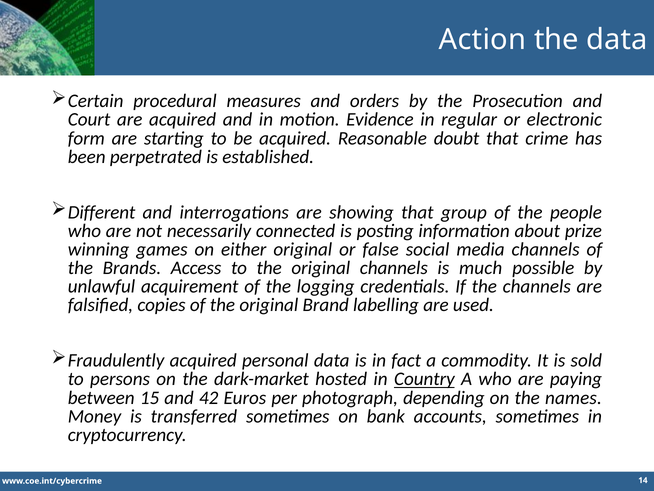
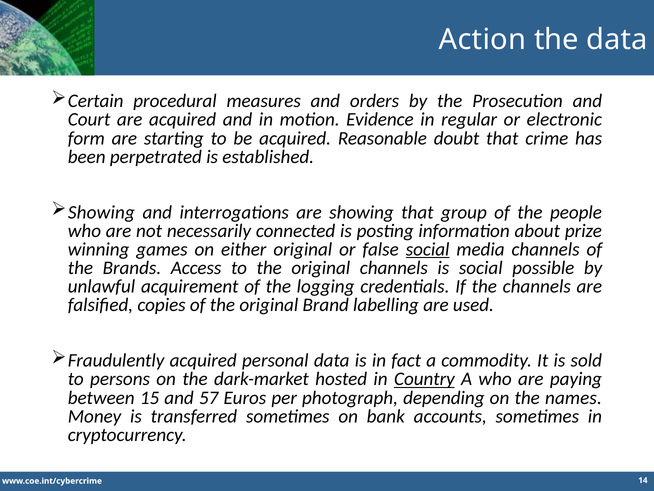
Different: Different -> Showing (101, 212)
social underline: none -> present (428, 249)
is much: much -> social (481, 268)
42: 42 -> 57 (209, 397)
